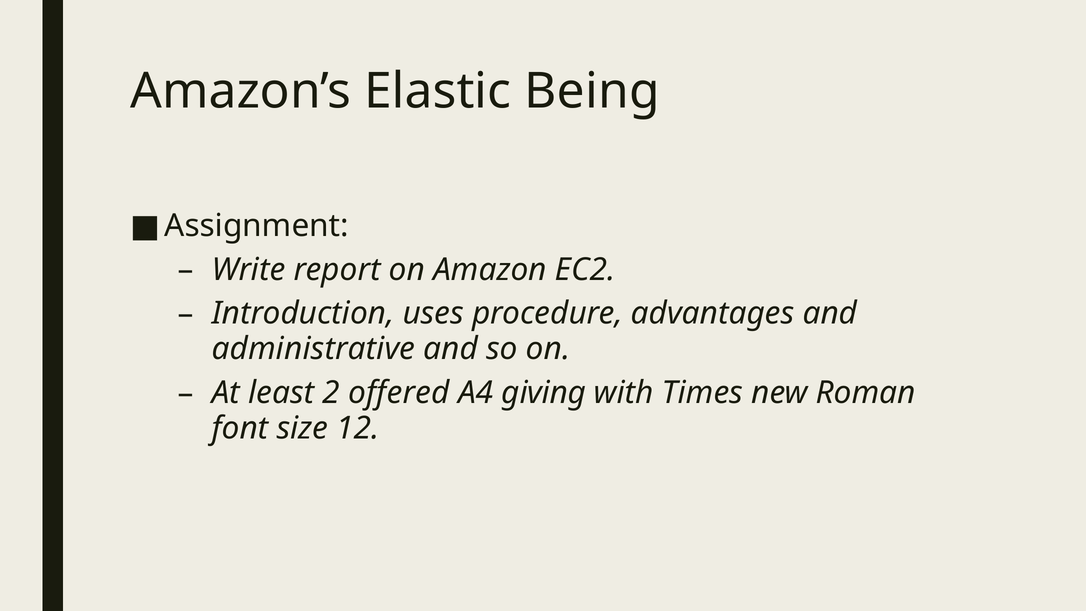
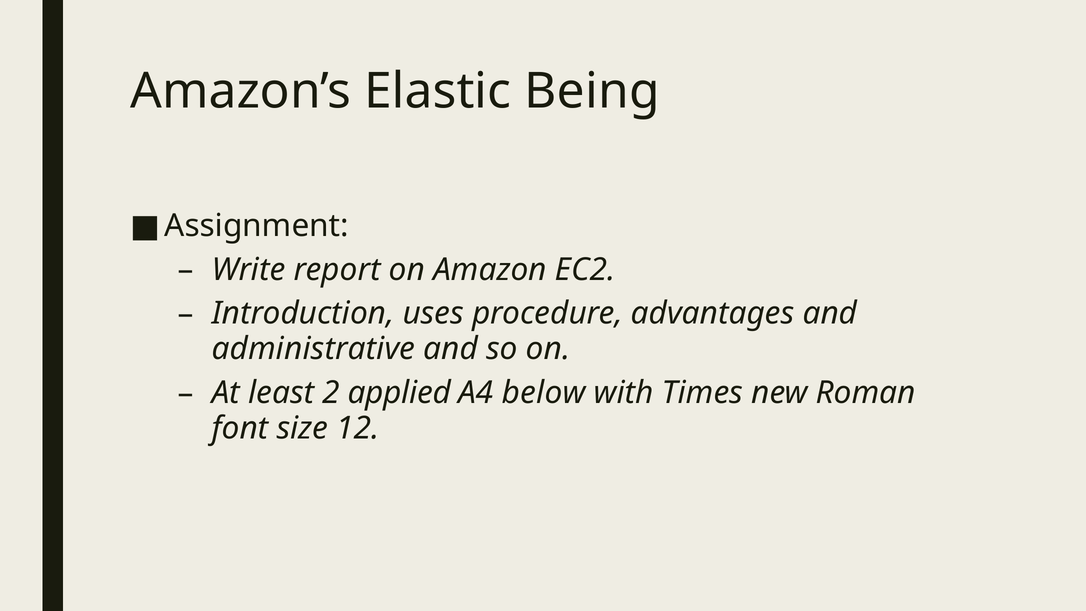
offered: offered -> applied (399, 393)
giving: giving -> below (544, 393)
